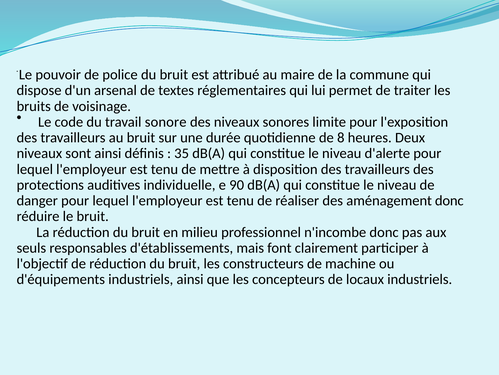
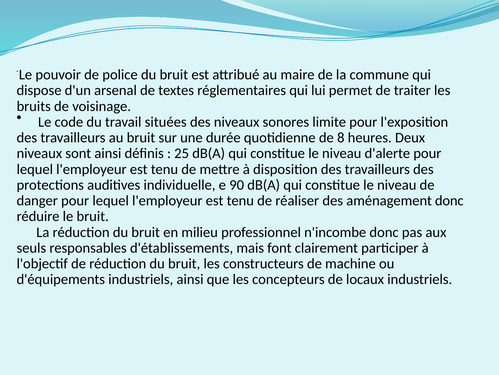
sonore: sonore -> situées (166, 122)
35: 35 -> 25 (182, 153)
